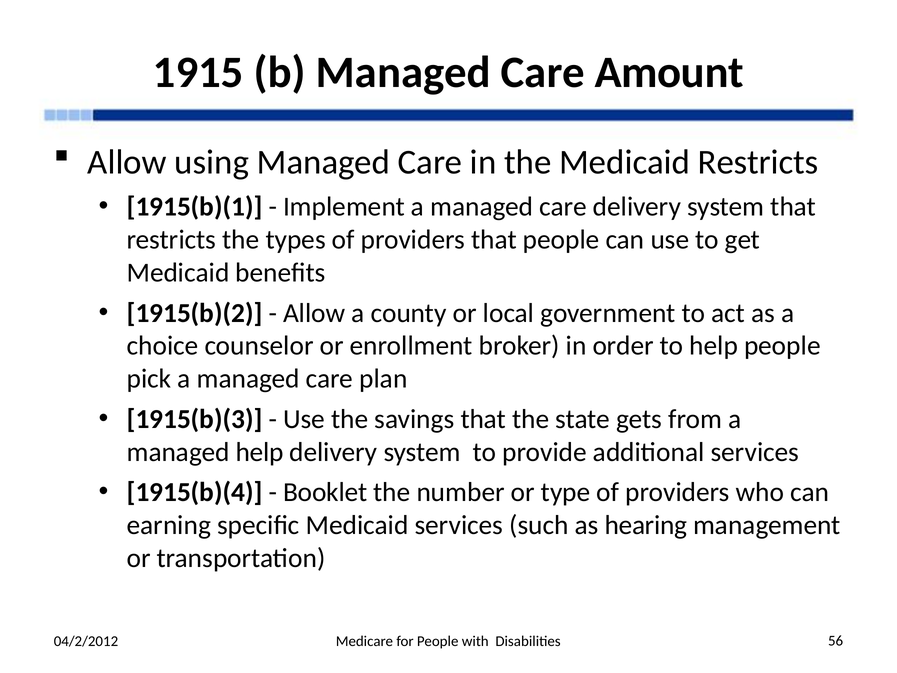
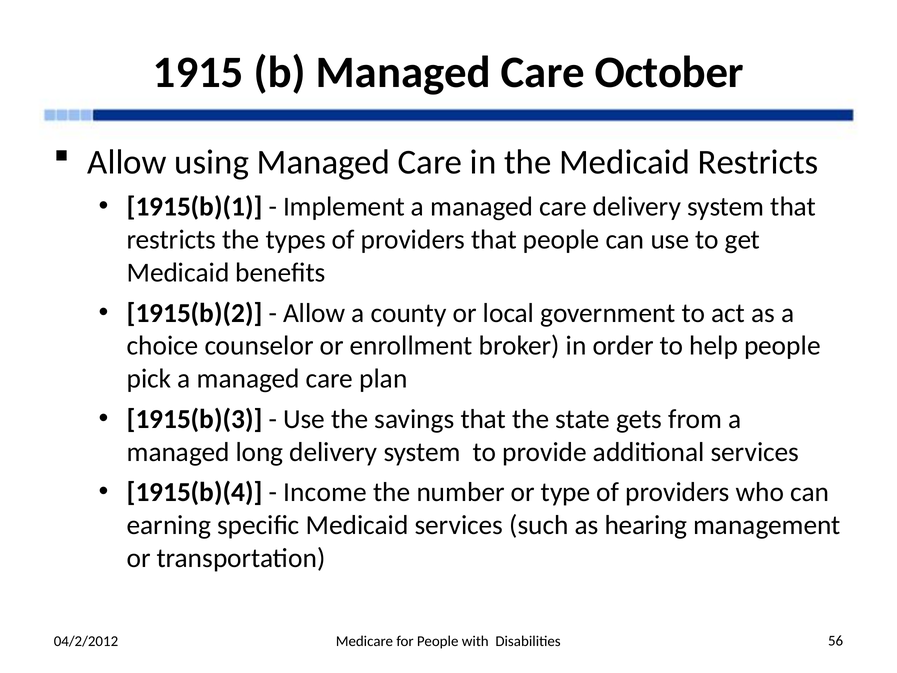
Amount: Amount -> October (669, 73)
managed help: help -> long (259, 452)
Booklet: Booklet -> Income (325, 492)
